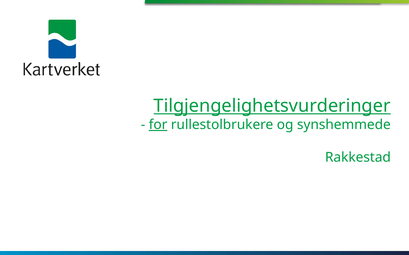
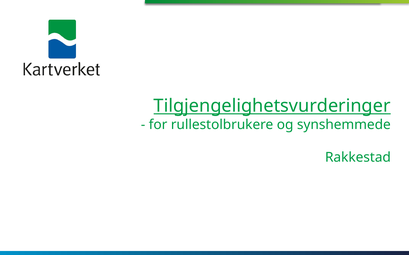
for underline: present -> none (158, 125)
